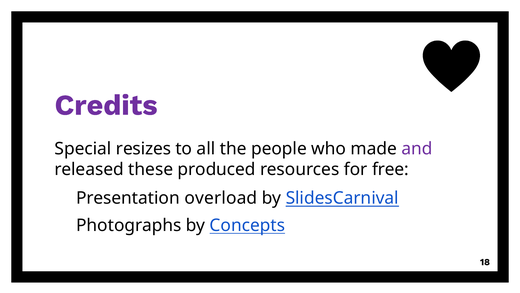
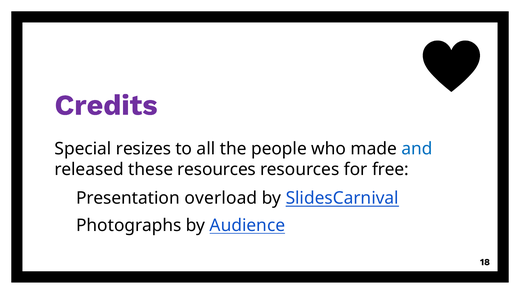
and colour: purple -> blue (417, 148)
these produced: produced -> resources (217, 169)
Concepts: Concepts -> Audience (247, 225)
